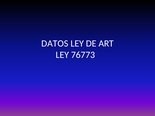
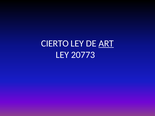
DATOS: DATOS -> CIERTO (55, 44)
ART underline: none -> present (106, 44)
76773: 76773 -> 20773 (83, 55)
